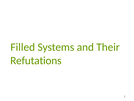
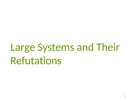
Filled: Filled -> Large (23, 47)
